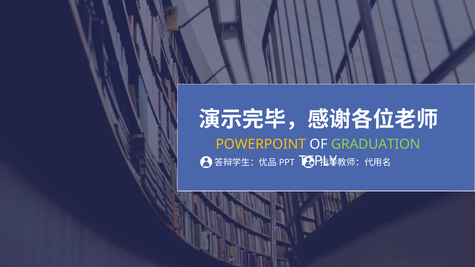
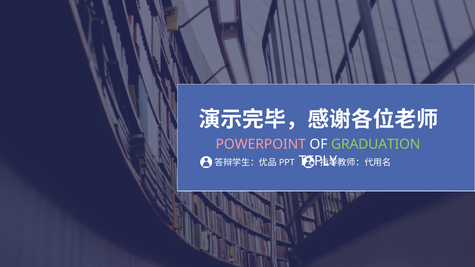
POWERPOINT colour: yellow -> pink (261, 144)
